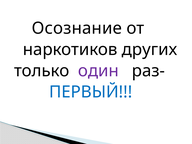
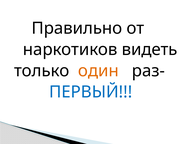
Осознание: Осознание -> Правильно (77, 28)
других: других -> видеть (150, 50)
один colour: purple -> orange (98, 71)
